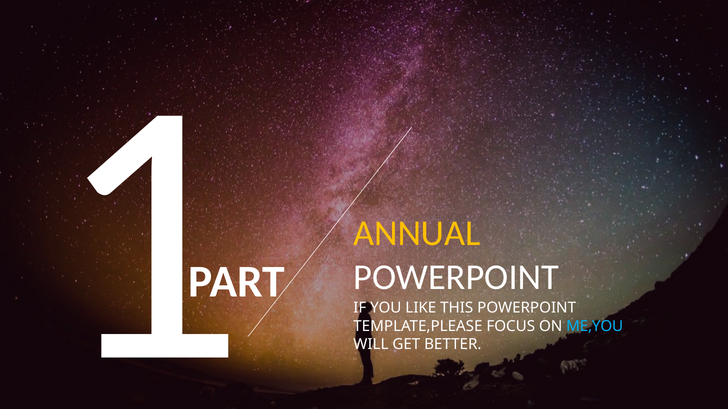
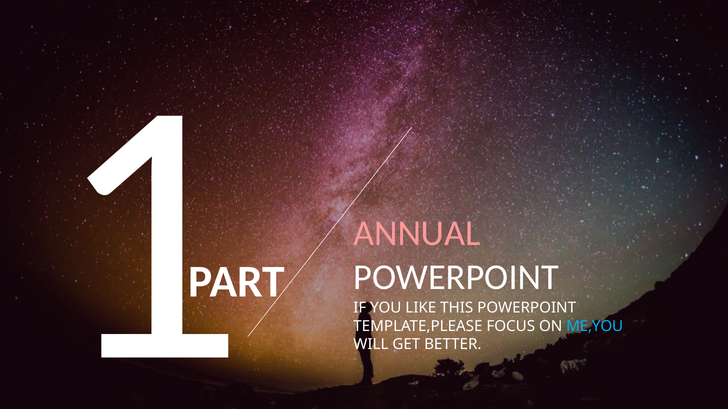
ANNUAL colour: yellow -> pink (417, 234)
